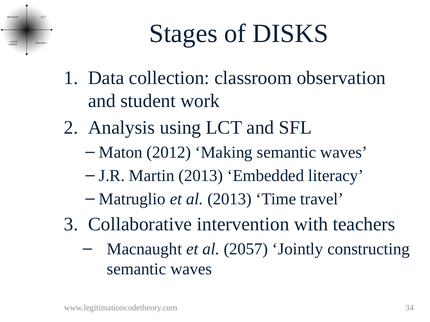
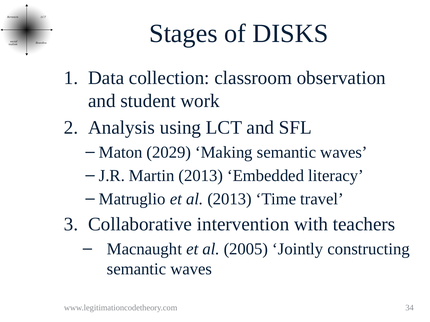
2012: 2012 -> 2029 (169, 152)
2057: 2057 -> 2005 (246, 249)
